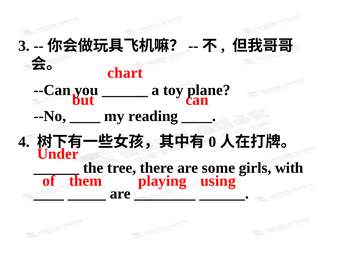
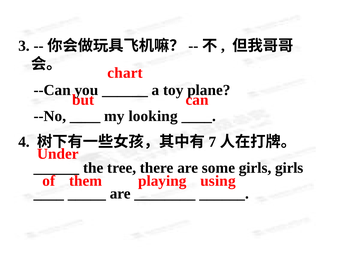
reading: reading -> looking (153, 116)
0: 0 -> 7 (213, 142)
girls with: with -> girls (289, 168)
